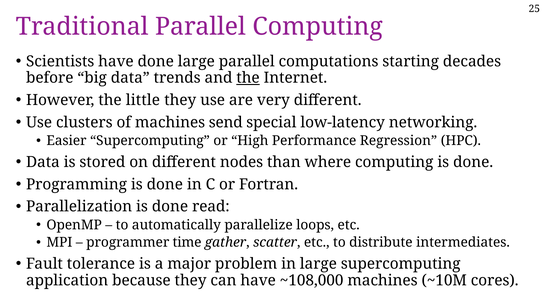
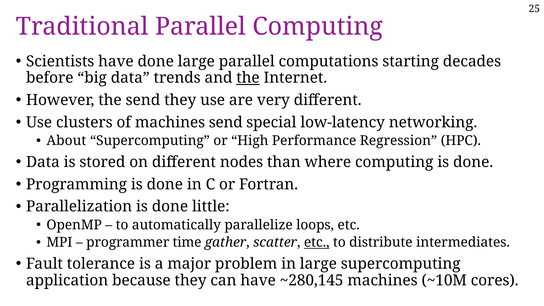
the little: little -> send (143, 100)
Easier: Easier -> About (66, 141)
read: read -> little (211, 207)
etc underline: none -> present (317, 242)
~108,000: ~108,000 -> ~280,145 (312, 280)
